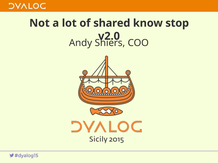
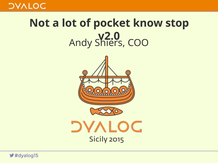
shared: shared -> pocket (112, 23)
